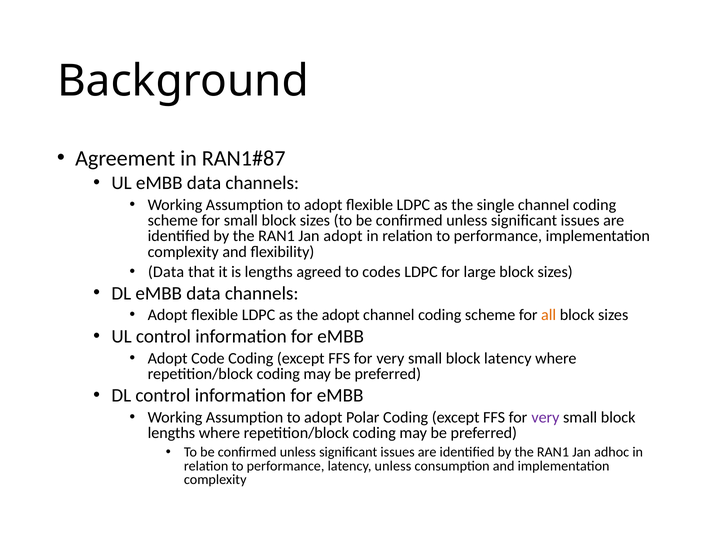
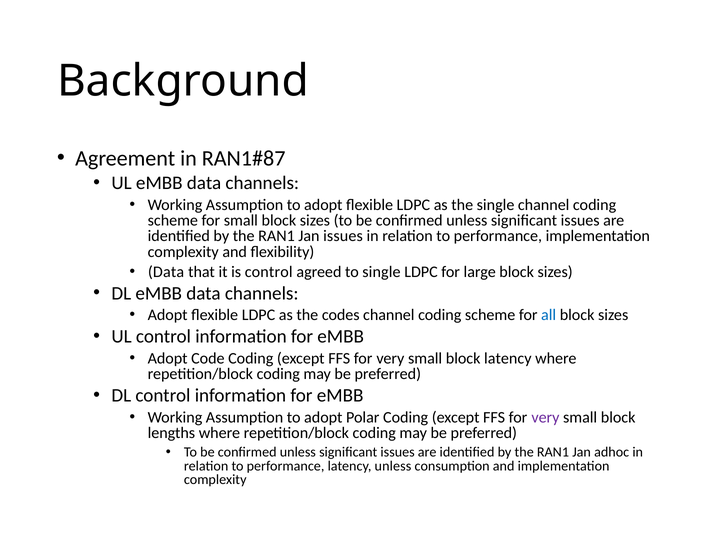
Jan adopt: adopt -> issues (343, 236)
is lengths: lengths -> control (269, 272)
to codes: codes -> single (381, 272)
the adopt: adopt -> codes (341, 315)
all colour: orange -> blue (549, 315)
